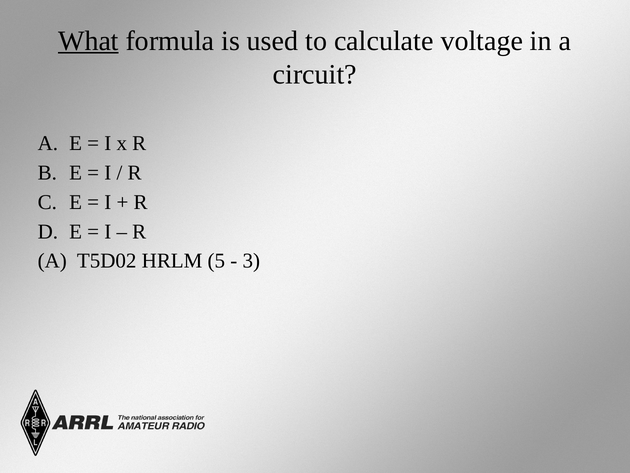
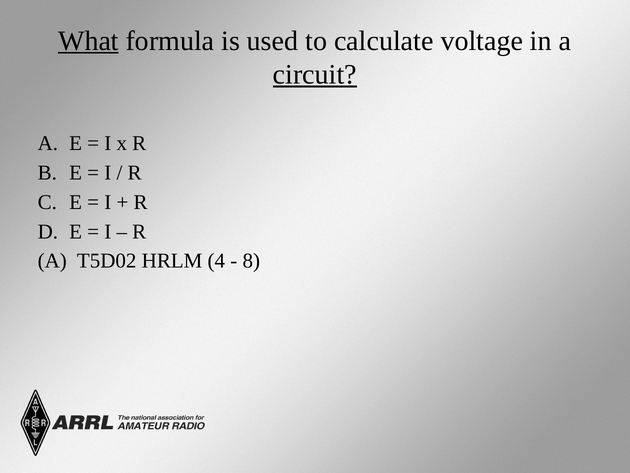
circuit underline: none -> present (315, 74)
5: 5 -> 4 (216, 261)
3: 3 -> 8 (251, 261)
